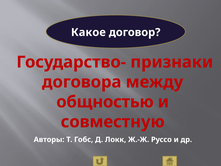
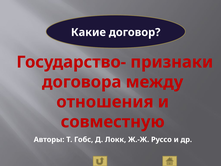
Какое: Какое -> Какие (88, 32)
общностью: общностью -> отношения (105, 102)
